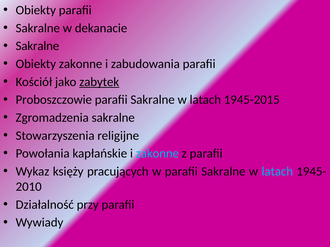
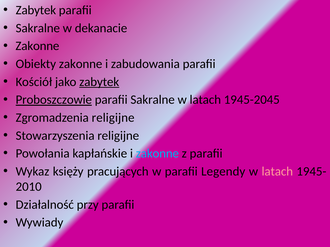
Obiekty: Obiekty -> Zabytek (36, 10)
Sakralne: Sakralne -> Zakonne (37, 46)
Proboszczowie underline: none -> present (54, 100)
1945-2015: 1945-2015 -> 1945-2045 (252, 100)
Zgromadzenia sakralne: sakralne -> religijne (113, 118)
w parafii Sakralne: Sakralne -> Legendy (223, 172)
latach colour: light blue -> pink (277, 172)
